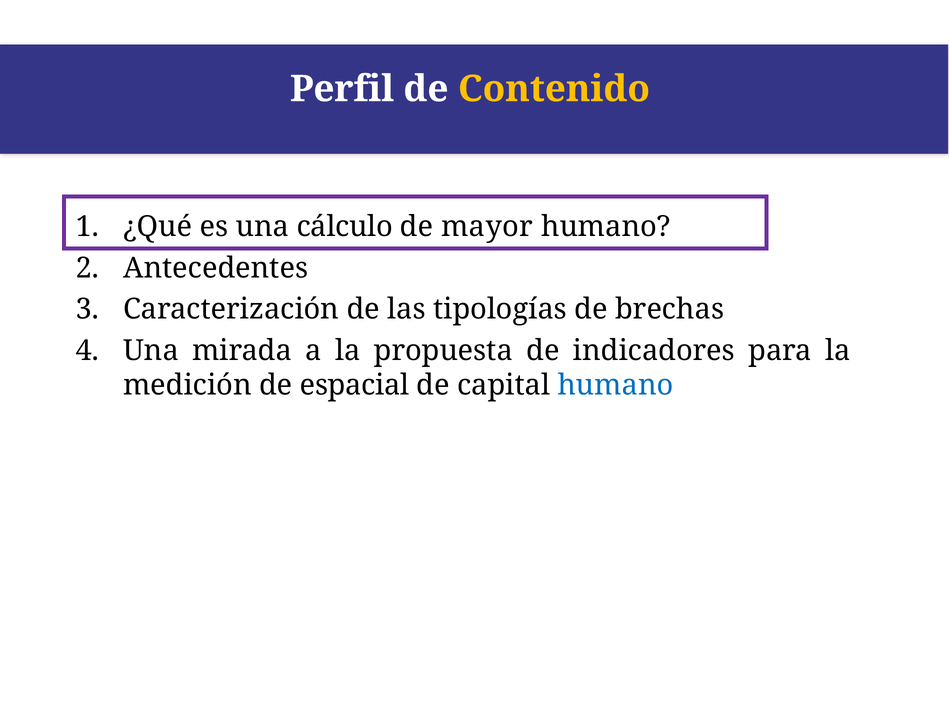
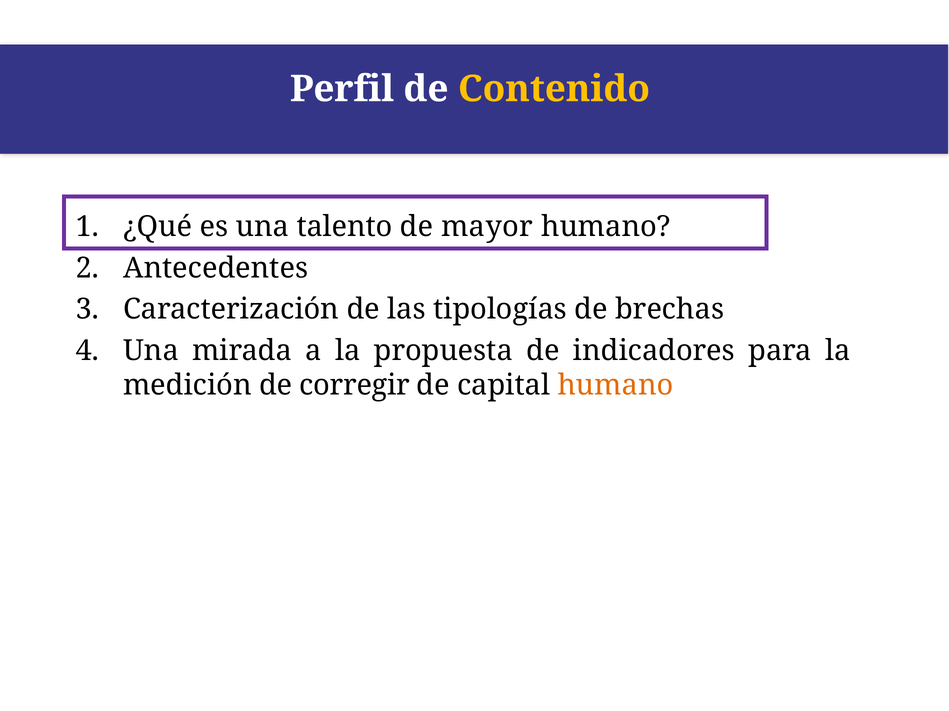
cálculo: cálculo -> talento (345, 227)
espacial: espacial -> corregir (355, 386)
humano colour: blue -> orange (616, 386)
